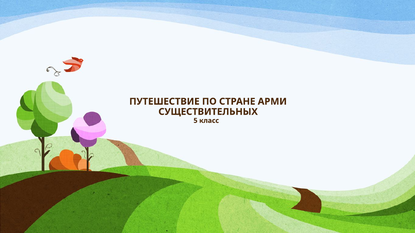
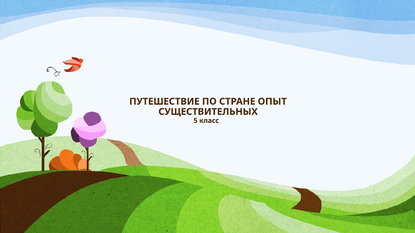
АРМИ: АРМИ -> ОПЫТ (272, 102)
